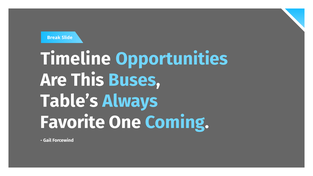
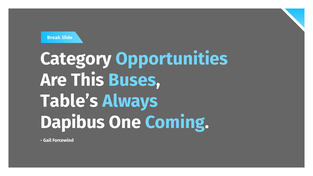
Timeline: Timeline -> Category (76, 59)
Favorite: Favorite -> Dapibus (73, 122)
